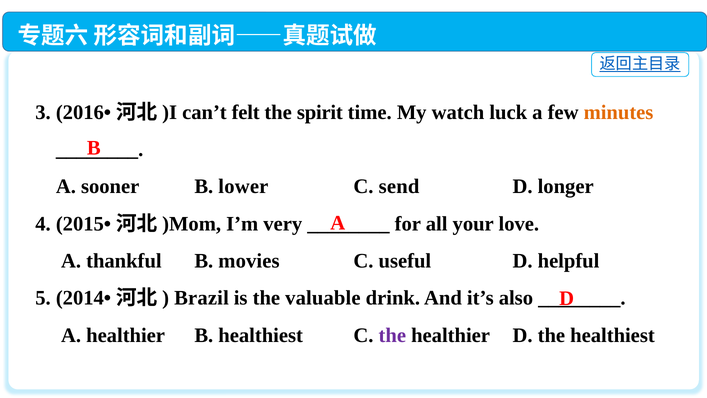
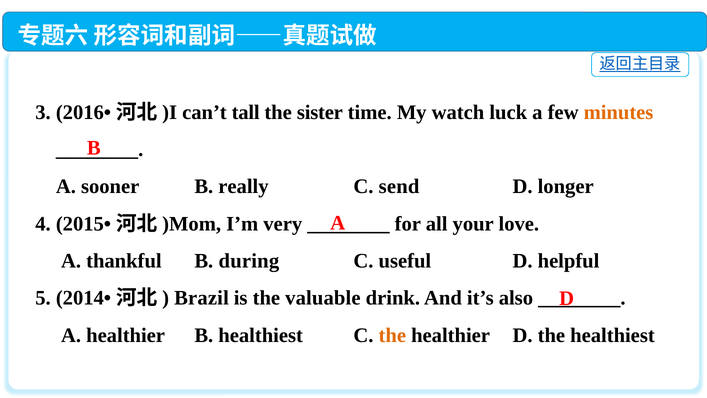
felt: felt -> tall (246, 112)
spirit: spirit -> sister (320, 112)
lower: lower -> really (243, 186)
movies: movies -> during (249, 261)
the colour: purple -> orange (392, 335)
